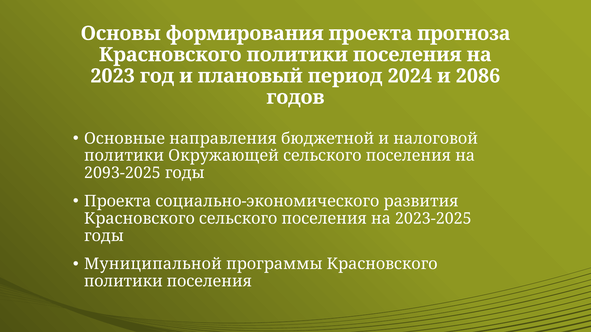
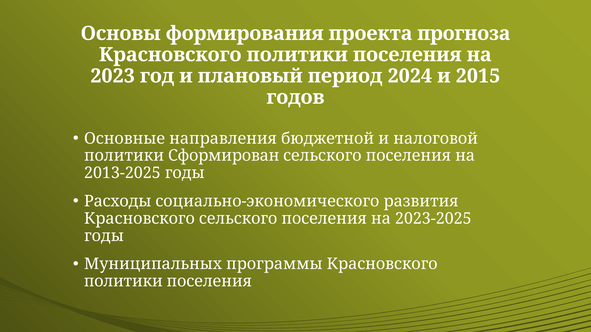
2086: 2086 -> 2015 (478, 76)
Окружающей: Окружающей -> Сформирован (224, 156)
2093-2025: 2093-2025 -> 2013-2025 (122, 173)
Проекта: Проекта -> Расходы (118, 202)
Муниципальной: Муниципальной -> Муниципальных (153, 264)
